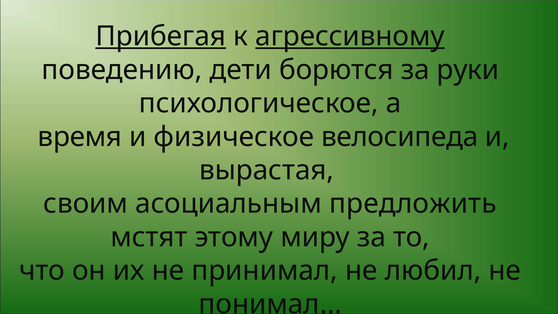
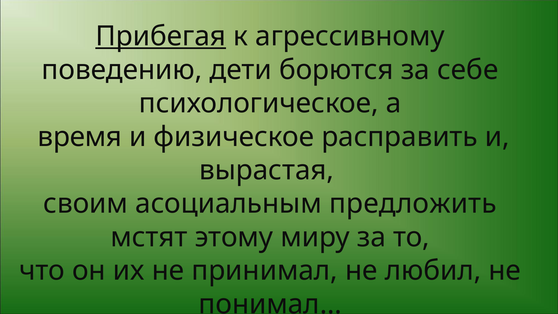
агрессивному underline: present -> none (350, 36)
руки: руки -> себе (468, 70)
велосипеда: велосипеда -> расправить (400, 137)
